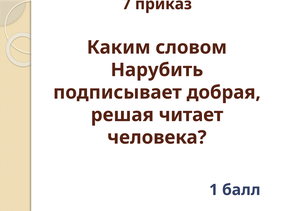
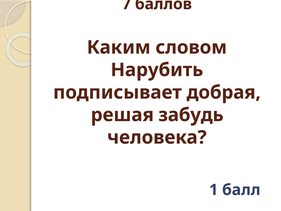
приказ: приказ -> баллов (163, 4)
читает: читает -> забудь (191, 115)
